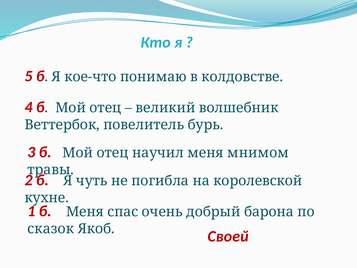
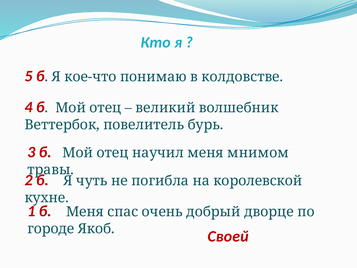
барона: барона -> дворце (269, 212)
сказок: сказок -> городе (51, 229)
